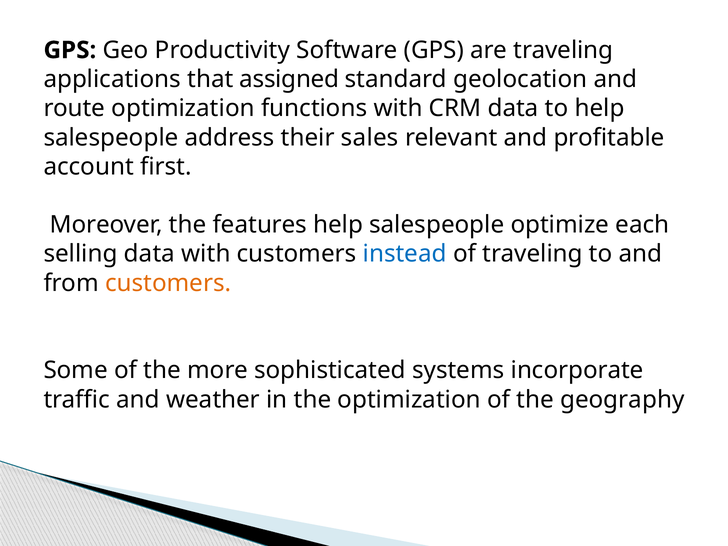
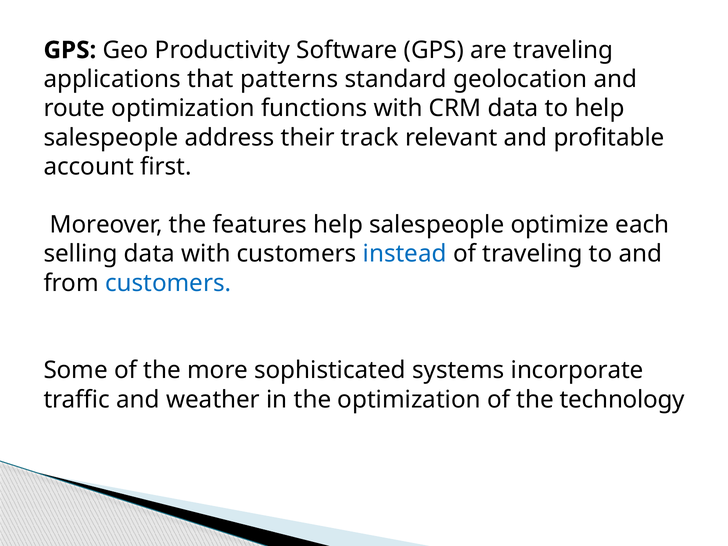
assigned: assigned -> patterns (289, 79)
sales: sales -> track (370, 138)
customers colour: orange -> blue (168, 283)
geography: geography -> technology (622, 400)
